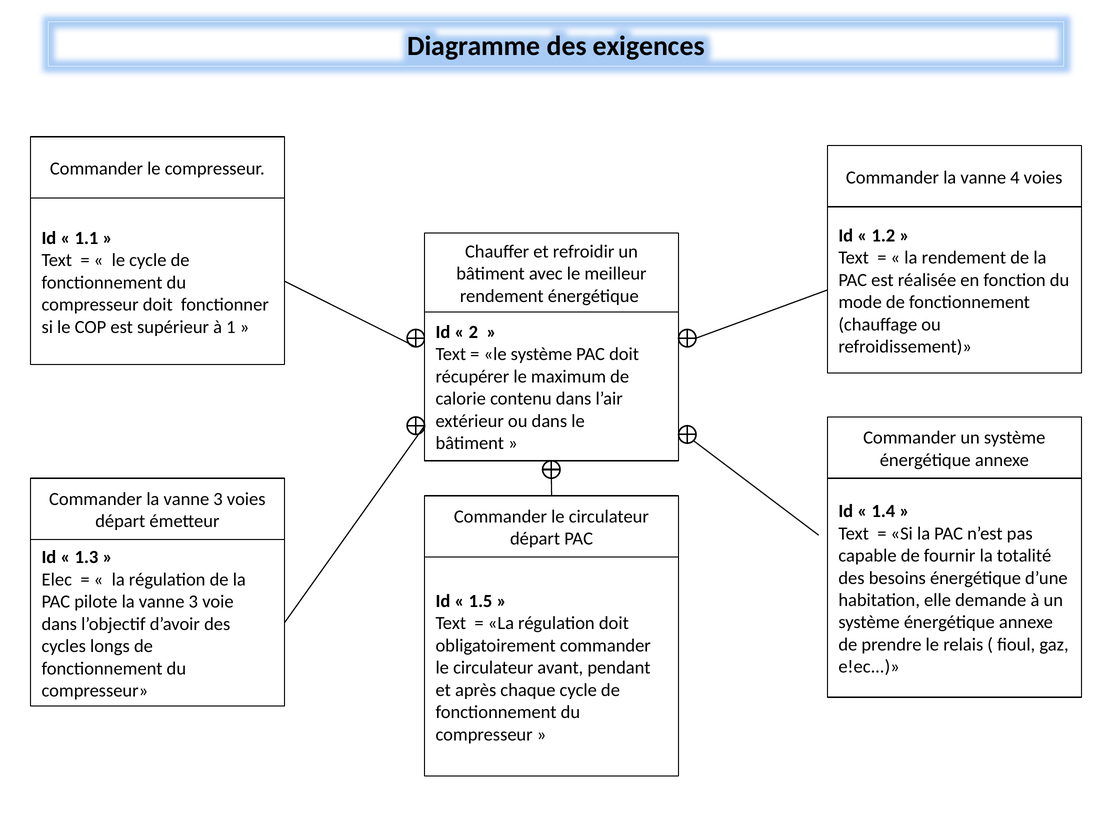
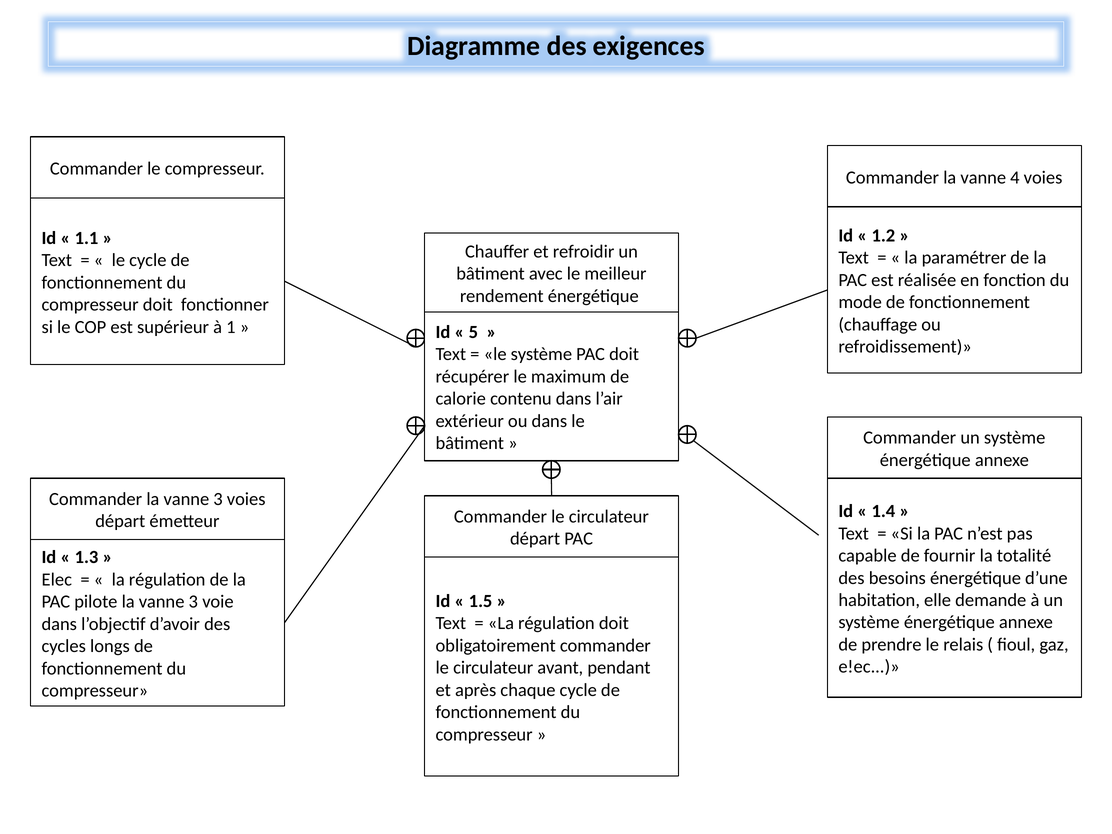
la rendement: rendement -> paramétrer (964, 258)
2: 2 -> 5 (473, 332)
